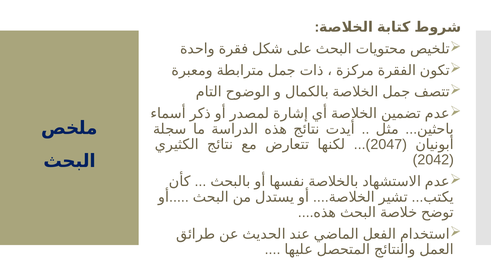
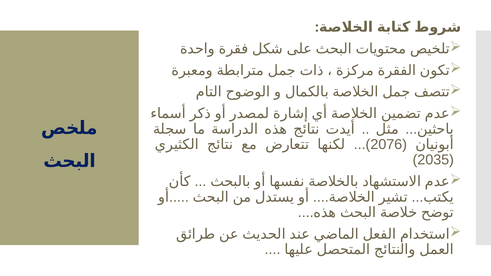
2047: 2047 -> 2076 (386, 145)
2042: 2042 -> 2035 (433, 160)
